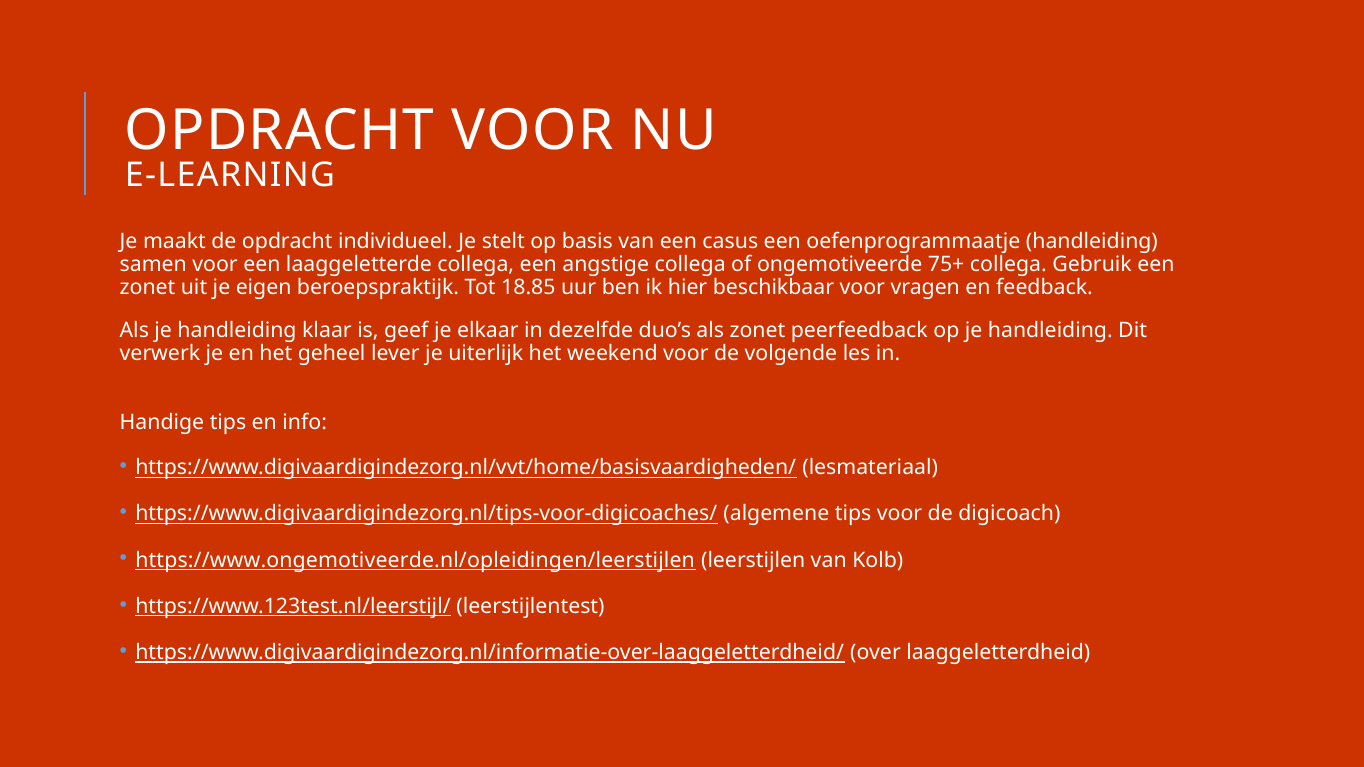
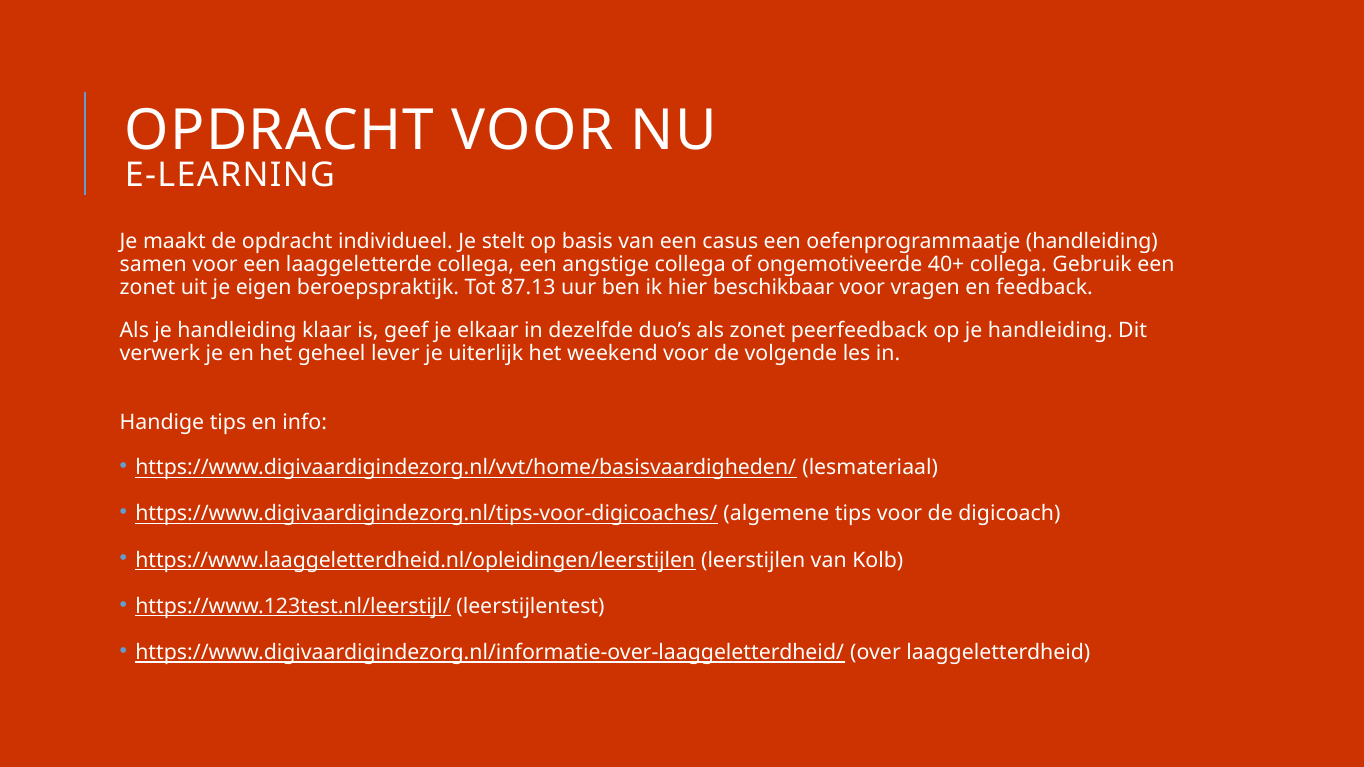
75+: 75+ -> 40+ (946, 264)
18.85: 18.85 -> 87.13 (528, 287)
https://www.ongemotiveerde.nl/opleidingen/leerstijlen: https://www.ongemotiveerde.nl/opleidingen/leerstijlen -> https://www.laaggeletterdheid.nl/opleidingen/leerstijlen (415, 560)
